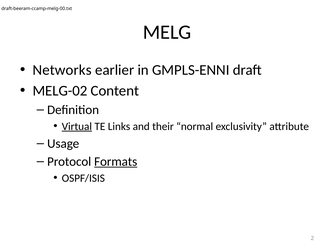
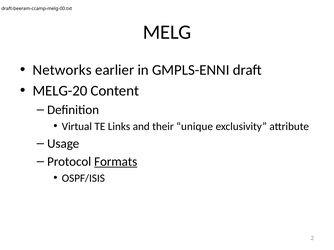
MELG-02: MELG-02 -> MELG-20 (60, 91)
Virtual underline: present -> none (77, 127)
normal: normal -> unique (195, 127)
